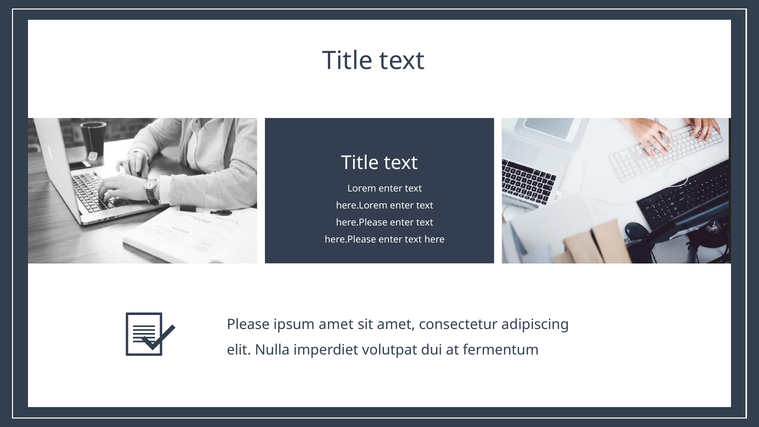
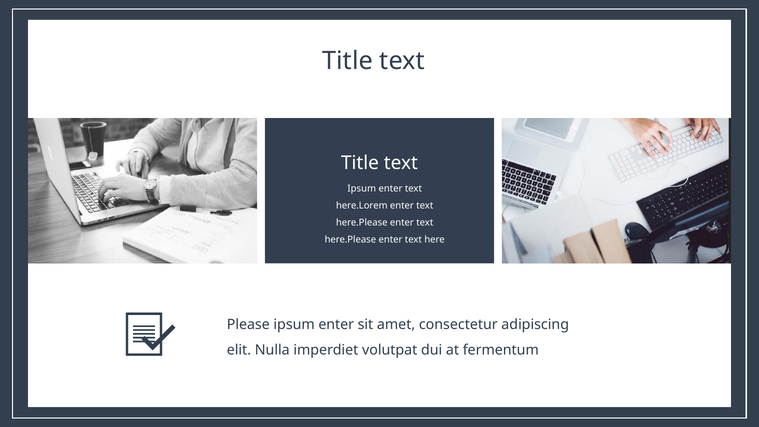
Lorem: Lorem -> Ipsum (362, 189)
amet: amet -> enter (336, 324)
